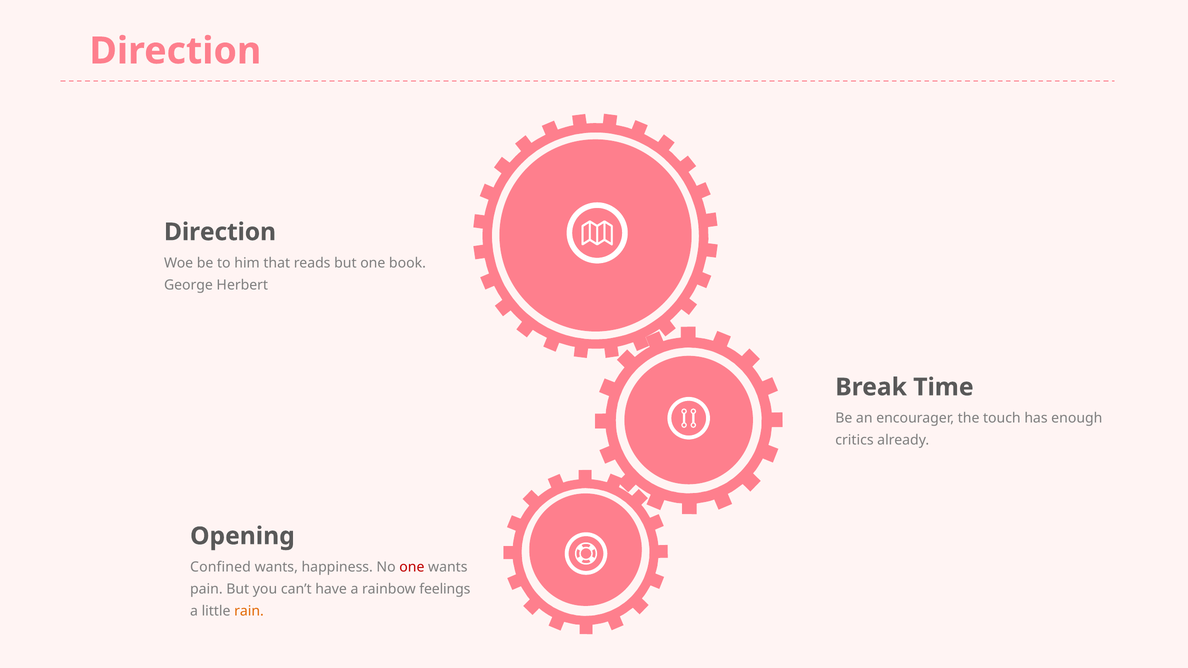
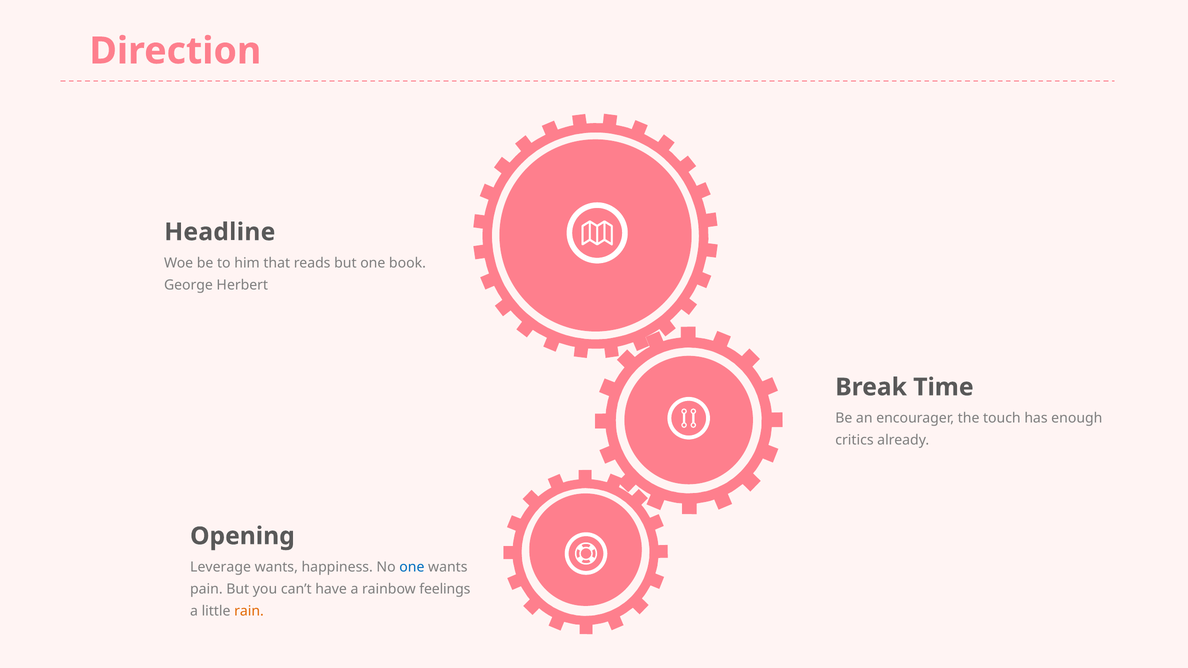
Direction: Direction -> Headline (220, 232)
Confined: Confined -> Leverage (221, 567)
one colour: red -> blue (412, 567)
